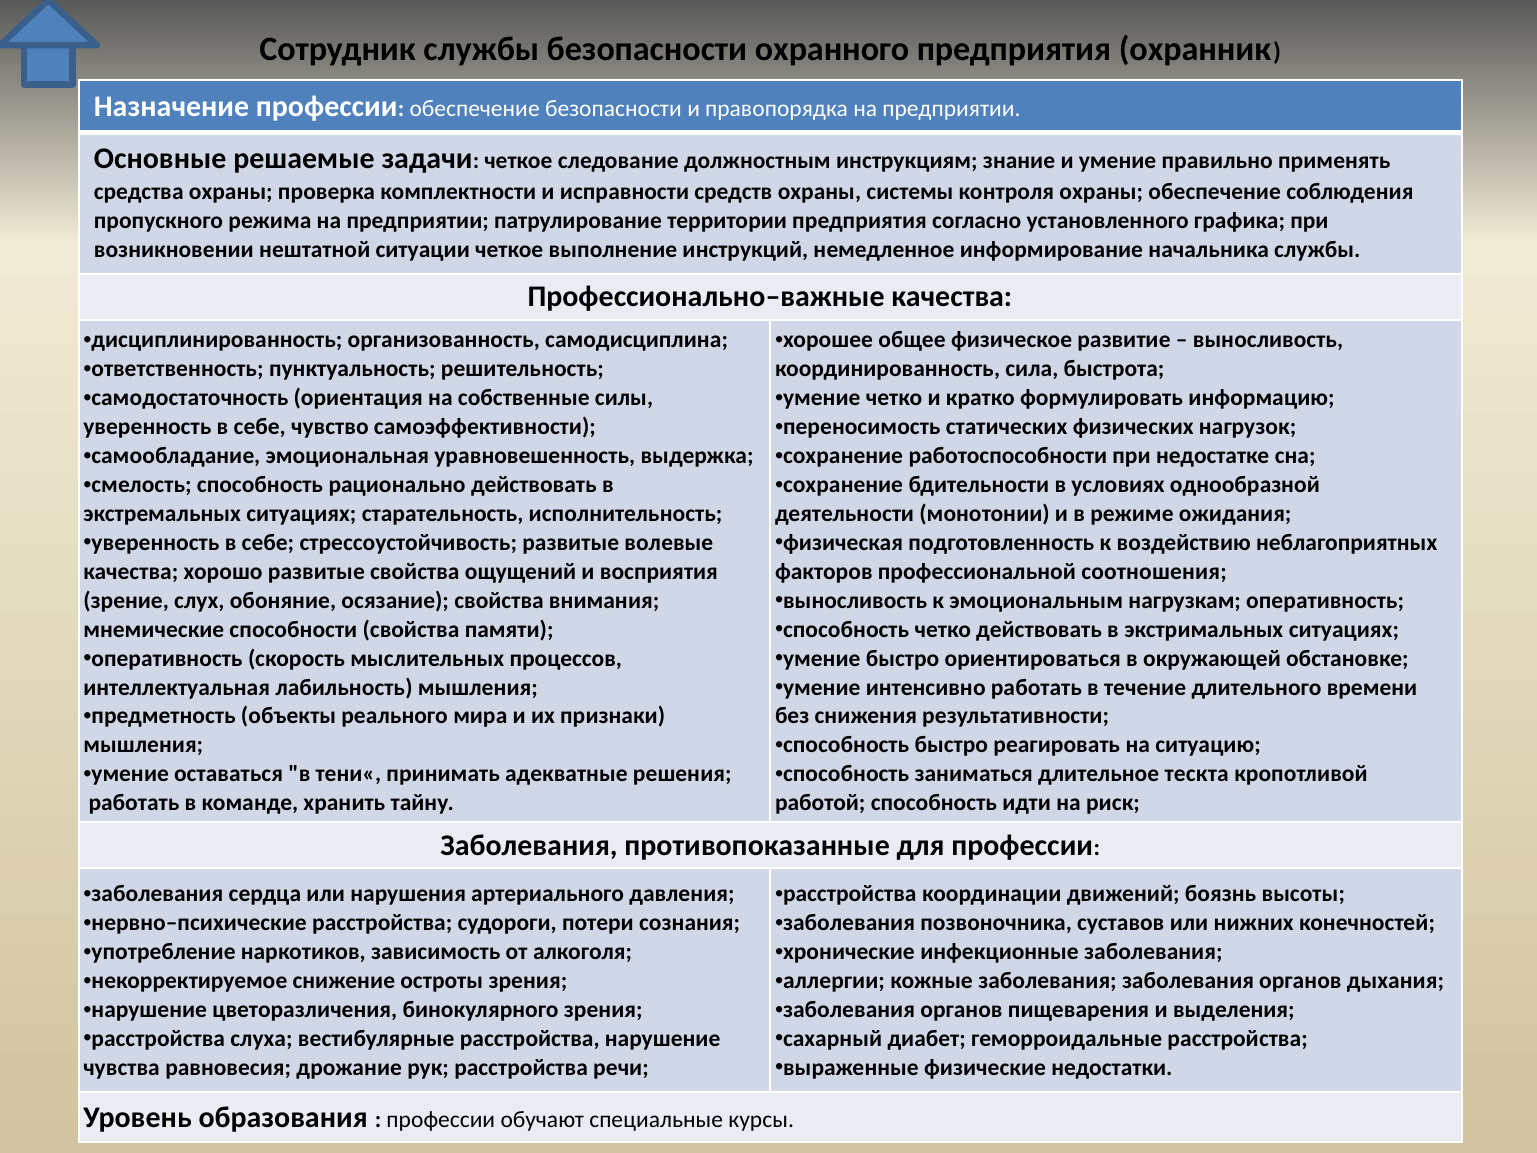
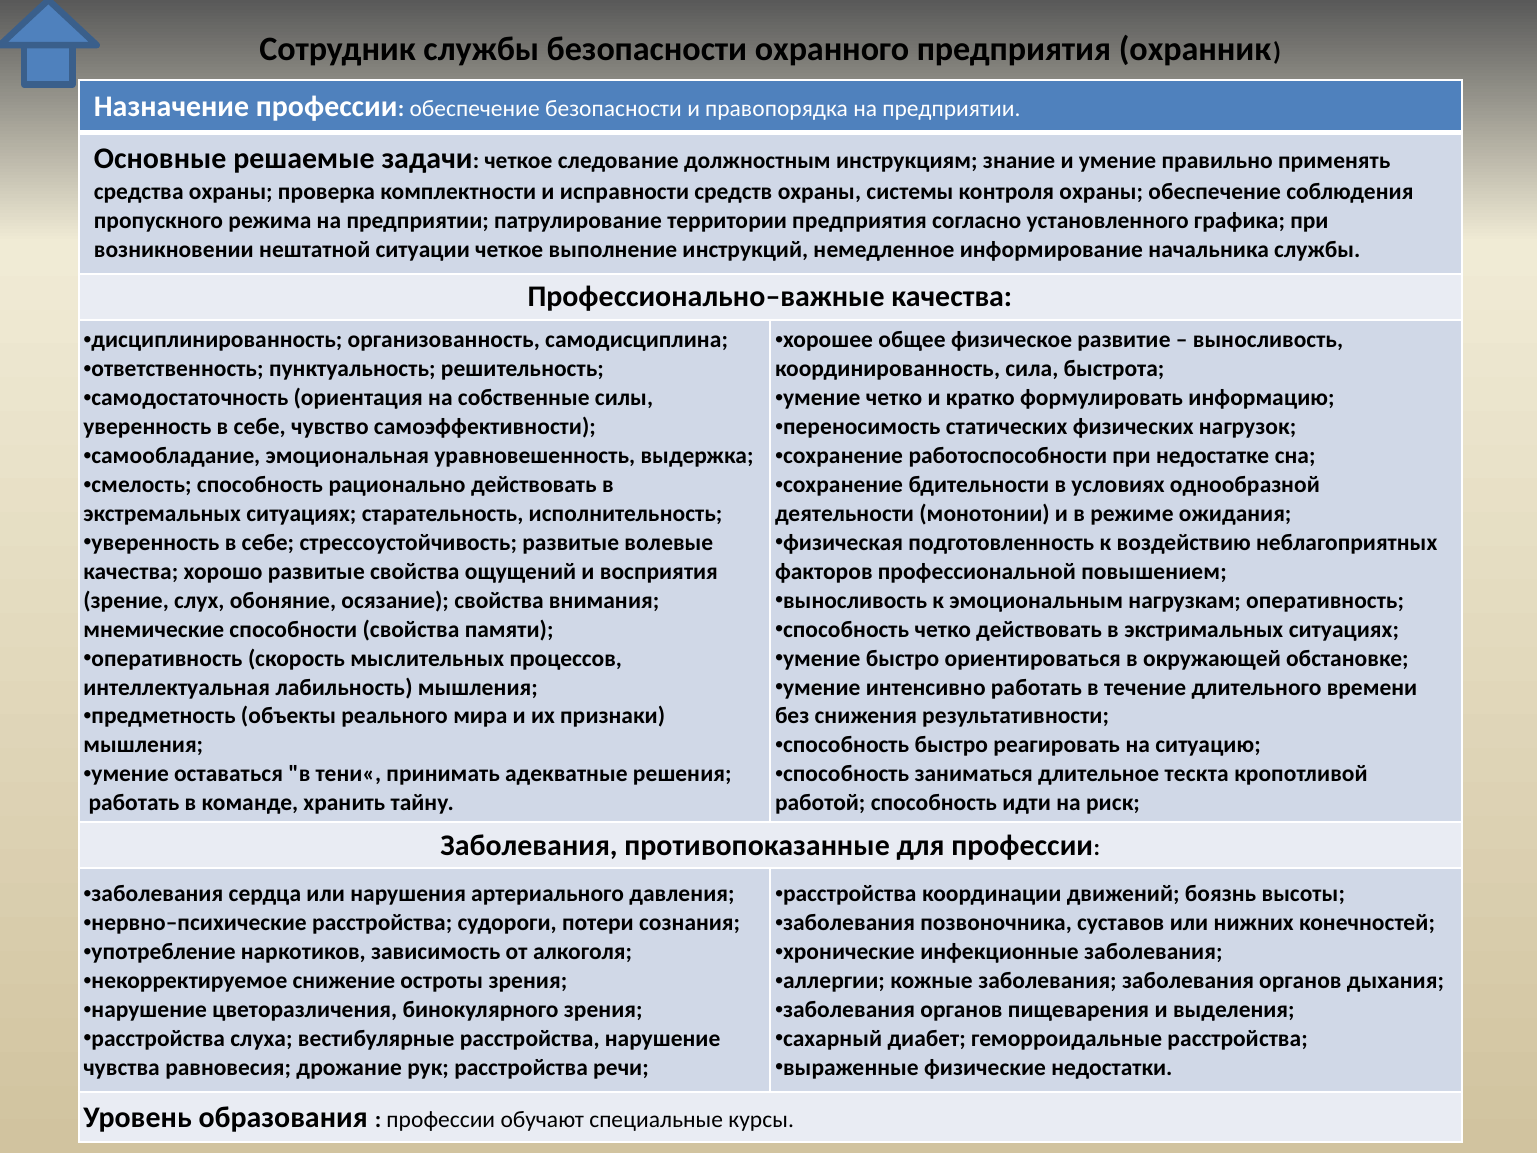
соотношения: соотношения -> повышением (1154, 571)
